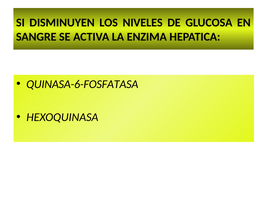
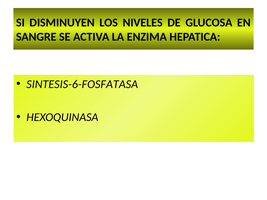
QUINASA-6-FOSFATASA: QUINASA-6-FOSFATASA -> SINTESIS-6-FOSFATASA (82, 84)
